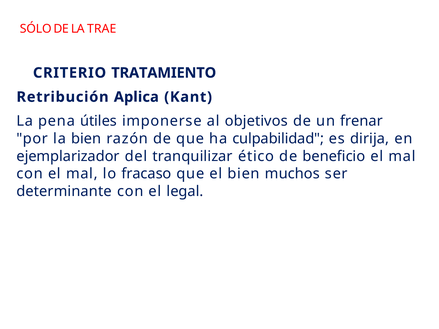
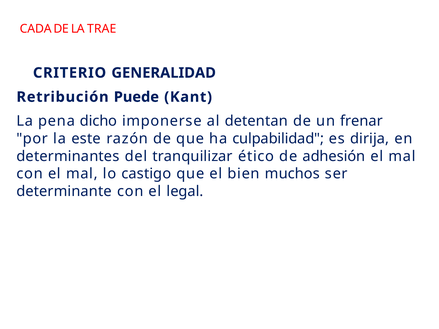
SÓLO: SÓLO -> CADA (36, 29)
TRATAMIENTO: TRATAMIENTO -> GENERALIDAD (164, 73)
Aplica: Aplica -> Puede (136, 97)
útiles: útiles -> dicho (99, 121)
objetivos: objetivos -> detentan (256, 121)
la bien: bien -> este (86, 139)
ejemplarizador: ejemplarizador -> determinantes (68, 156)
beneficio: beneficio -> adhesión (334, 156)
fracaso: fracaso -> castigo (146, 174)
